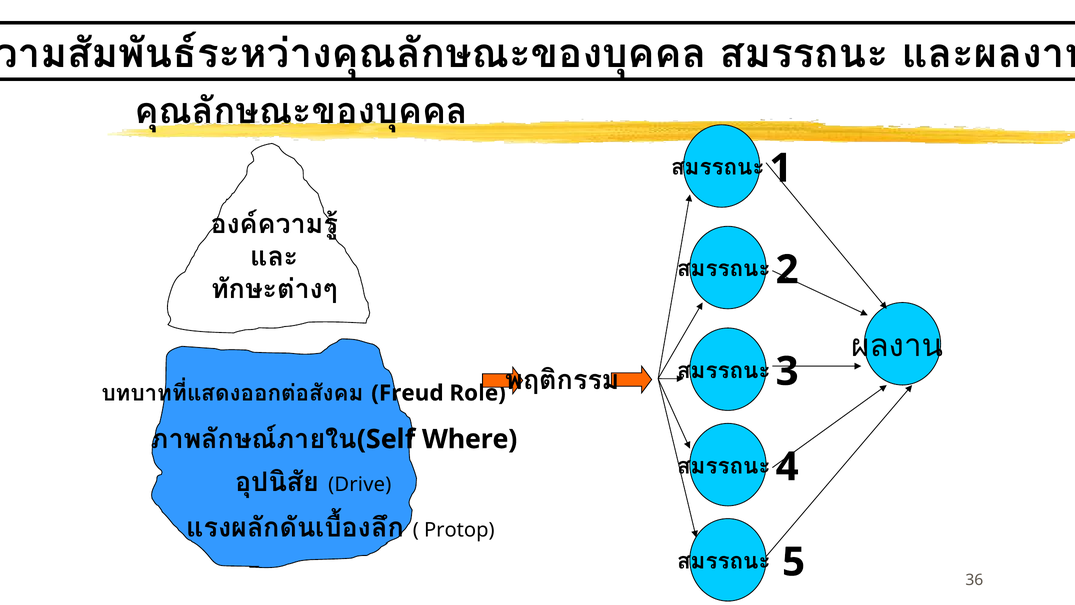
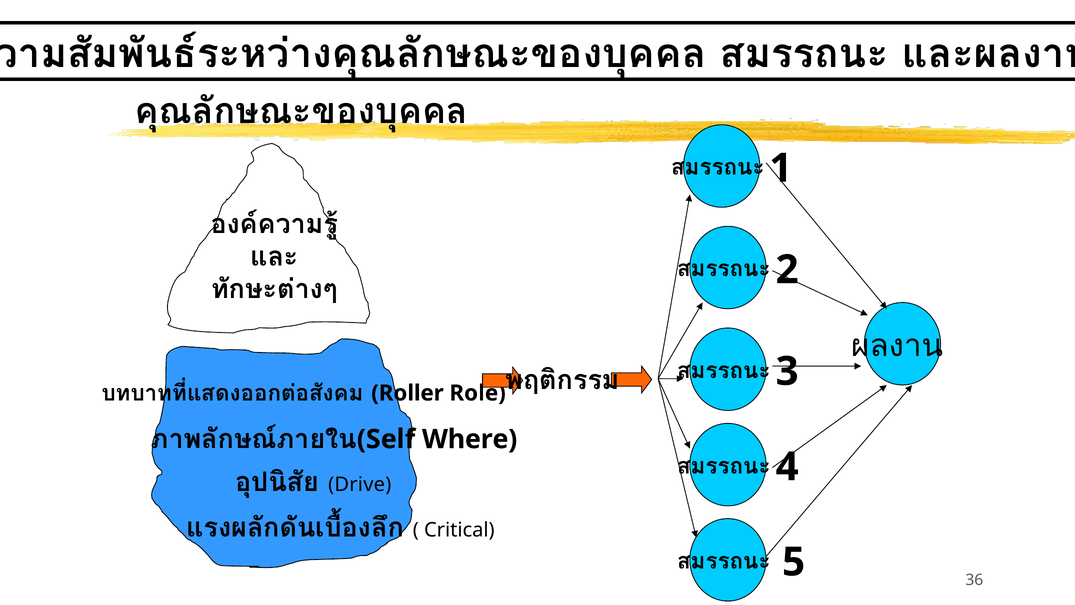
Freud: Freud -> Roller (407, 393)
Protop: Protop -> Critical (459, 530)
